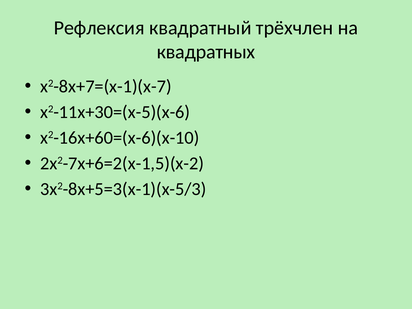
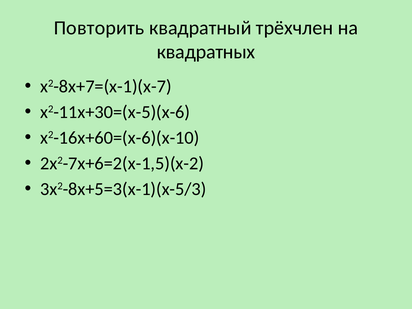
Рефлексия: Рефлексия -> Повторить (99, 28)
